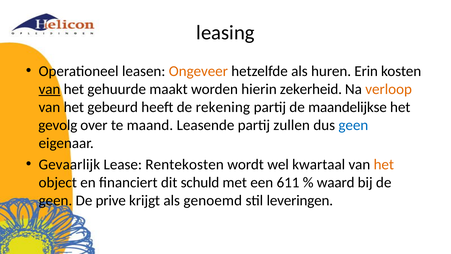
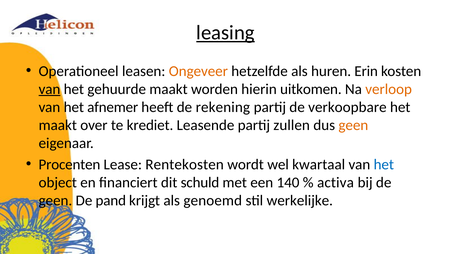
leasing underline: none -> present (225, 33)
zekerheid: zekerheid -> uitkomen (311, 89)
gebeurd: gebeurd -> afnemer (113, 107)
maandelijkse: maandelijkse -> verkoopbare (347, 107)
gevolg: gevolg -> maakt (58, 125)
maand: maand -> krediet (150, 125)
geen colour: blue -> orange (353, 125)
Gevaarlijk: Gevaarlijk -> Procenten (69, 164)
het colour: orange -> blue (384, 164)
611: 611 -> 140 (288, 182)
waard: waard -> activa (336, 182)
prive: prive -> pand (111, 200)
leveringen: leveringen -> werkelijke (300, 200)
